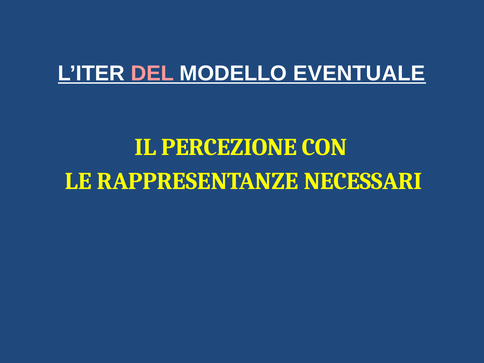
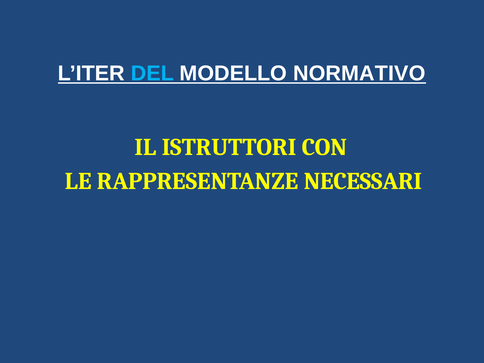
DEL colour: pink -> light blue (152, 74)
EVENTUALE: EVENTUALE -> NORMATIVO (359, 74)
PERCEZIONE: PERCEZIONE -> ISTRUTTORI (229, 147)
